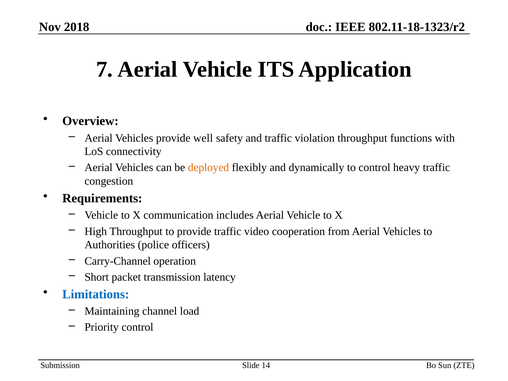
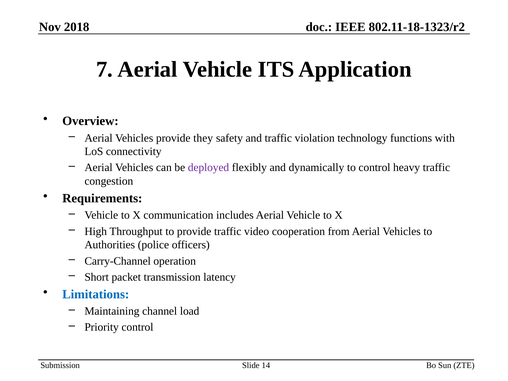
well: well -> they (203, 138)
violation throughput: throughput -> technology (362, 138)
deployed colour: orange -> purple (209, 168)
